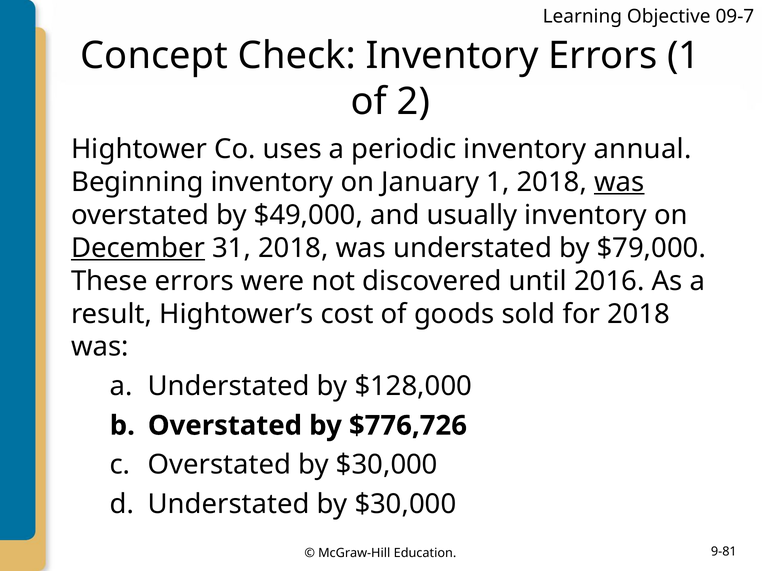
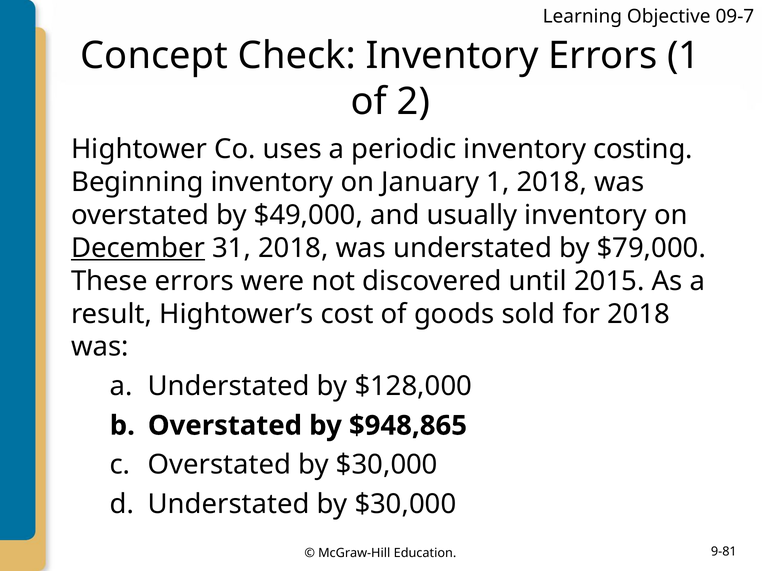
annual: annual -> costing (643, 149)
was underline: present -> none (619, 182)
2016: 2016 -> 2015 (609, 281)
$776,726: $776,726 -> $948,865 (408, 426)
